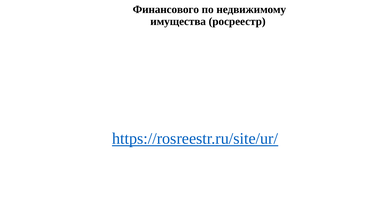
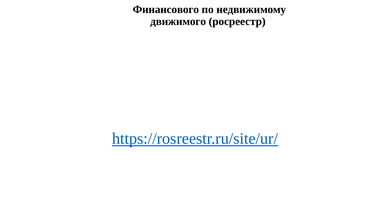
имущества: имущества -> движимого (178, 21)
